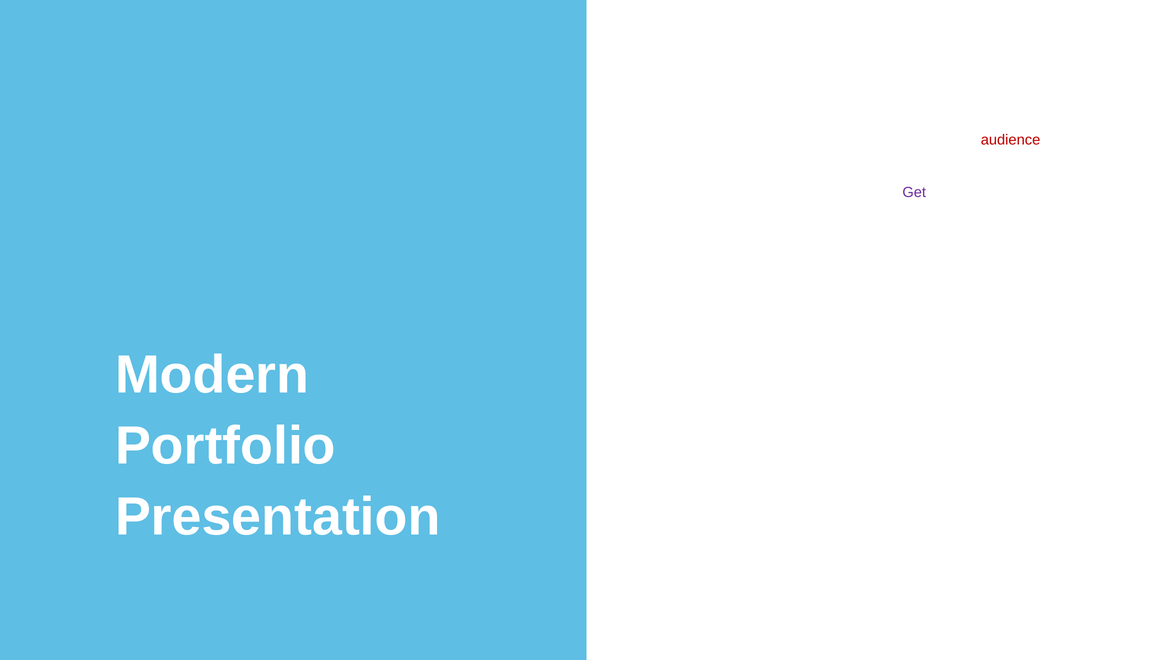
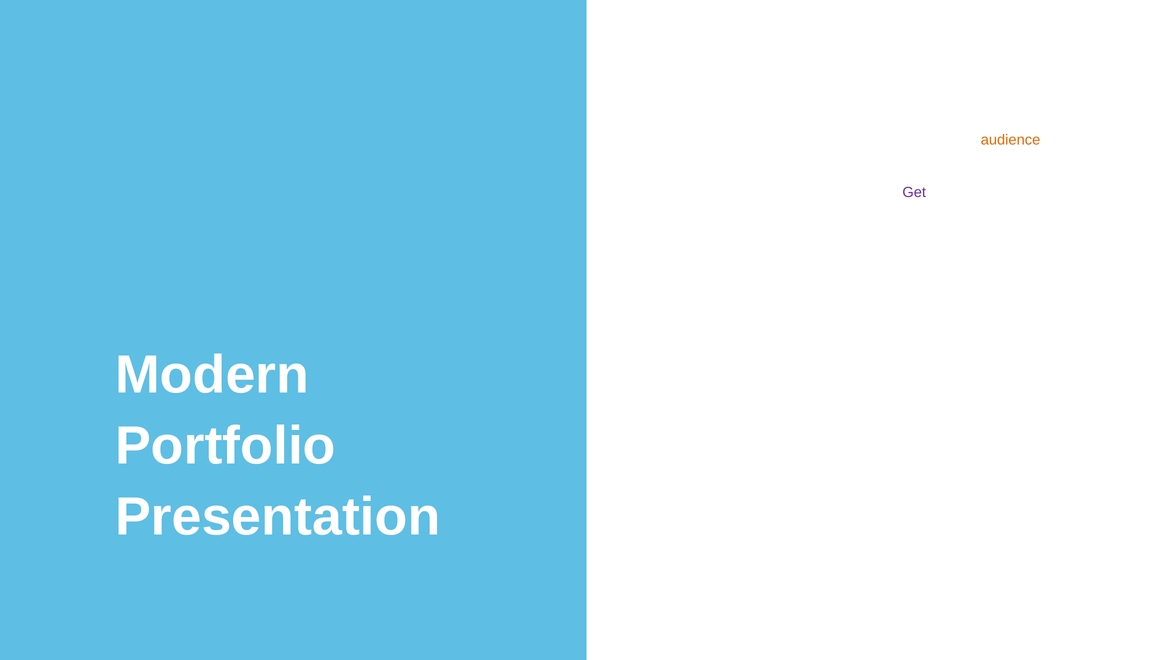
audience colour: red -> orange (1011, 140)
